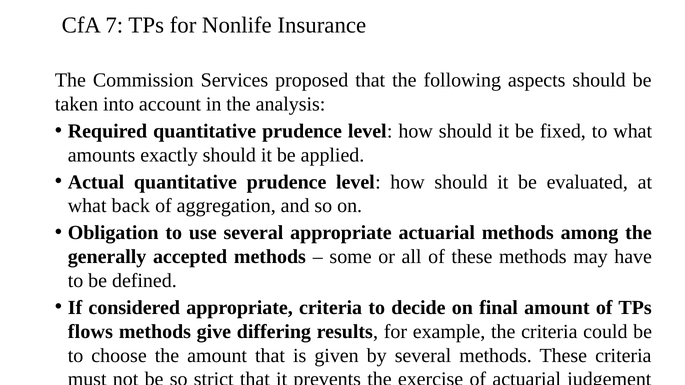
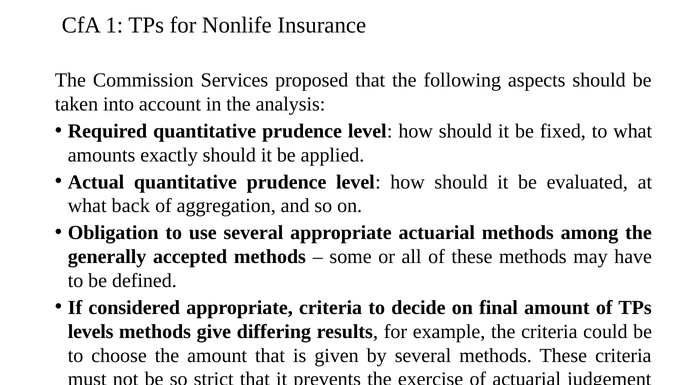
7: 7 -> 1 (114, 25)
flows: flows -> levels (91, 332)
